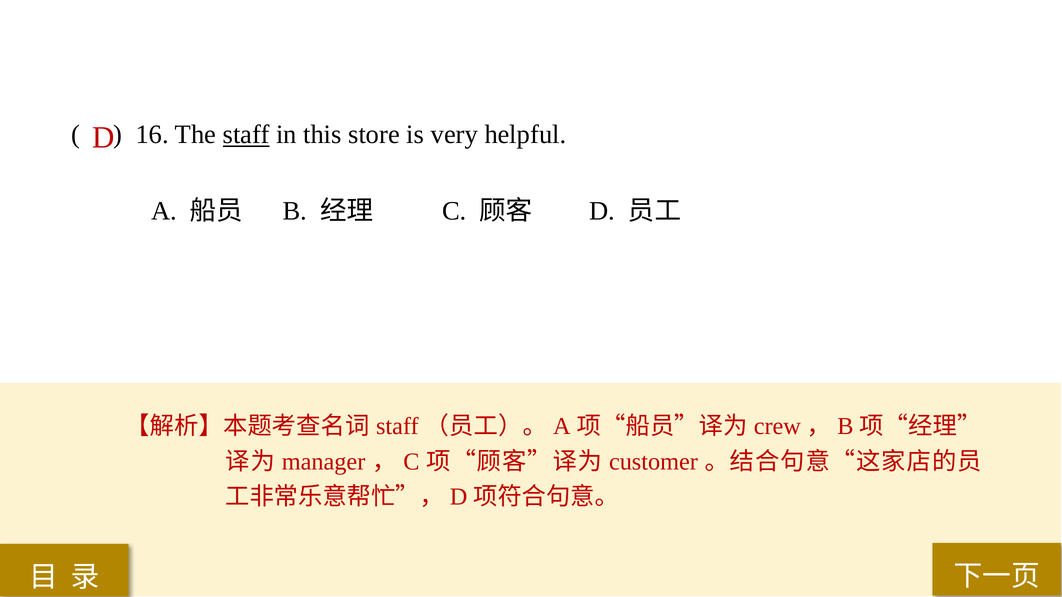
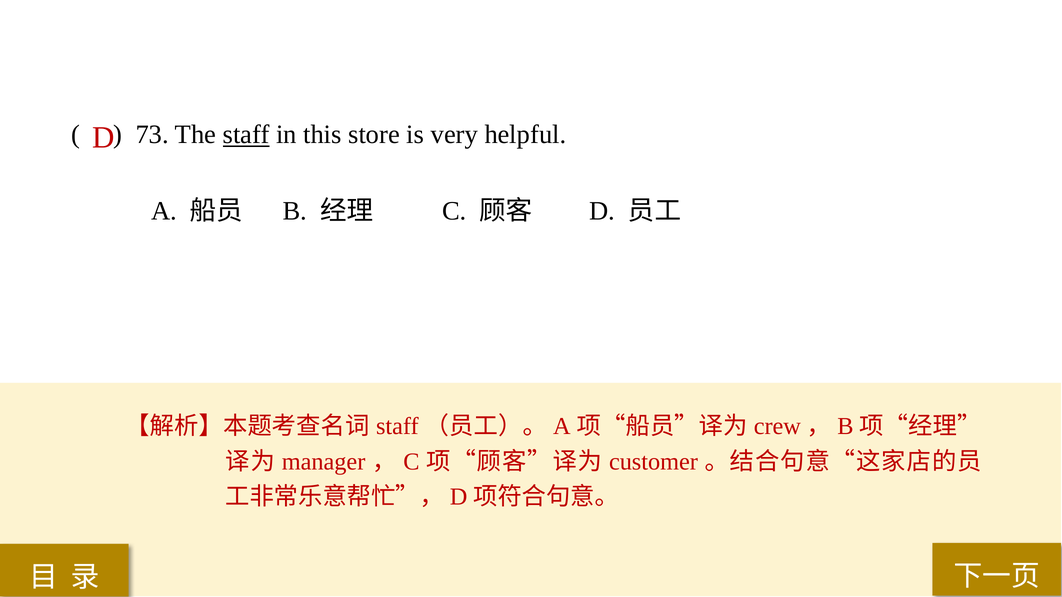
16: 16 -> 73 (152, 135)
